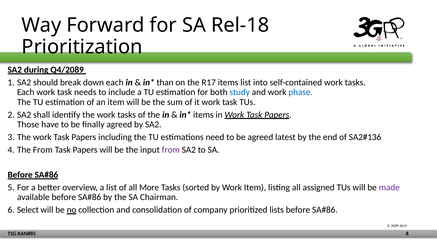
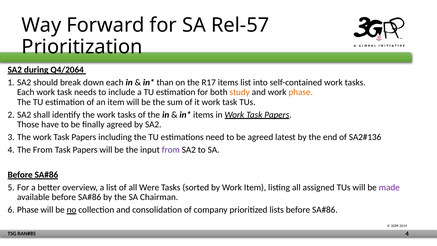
Rel-18: Rel-18 -> Rel-57 (240, 25)
Q4/2089: Q4/2089 -> Q4/2064 (67, 70)
study colour: blue -> orange (240, 92)
phase colour: blue -> orange (301, 92)
More: More -> Were (149, 187)
Select: Select -> Phase (28, 210)
